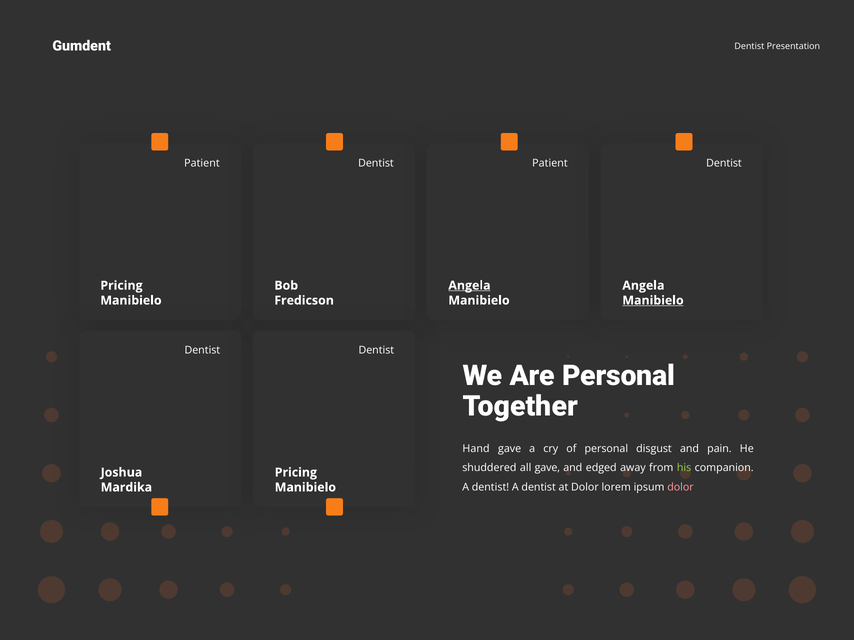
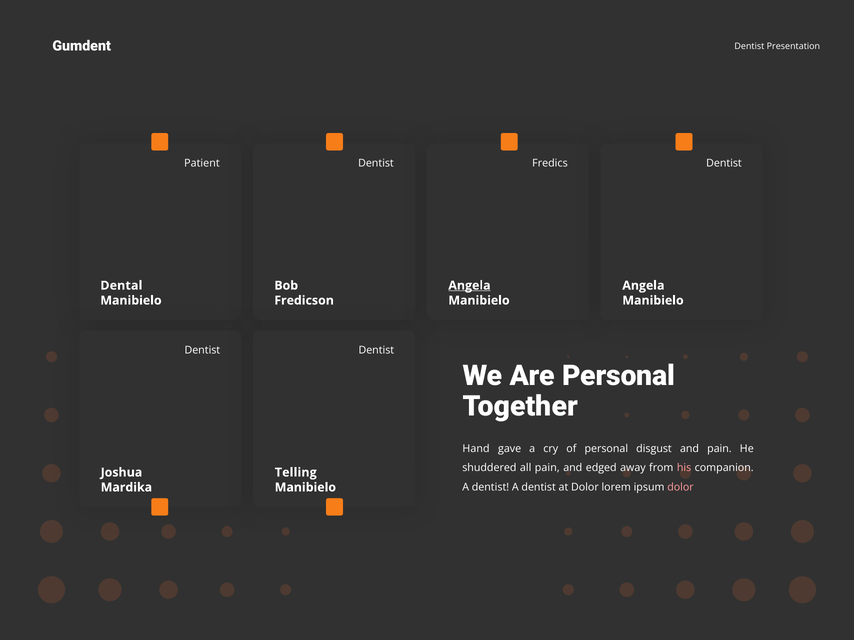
Patient: Patient -> Fredics (550, 163)
Pricing: Pricing -> Dental (121, 286)
Manibielo underline: present -> none (653, 301)
all gave: gave -> pain (547, 468)
his colour: light green -> pink (684, 468)
Pricing: Pricing -> Telling (296, 473)
